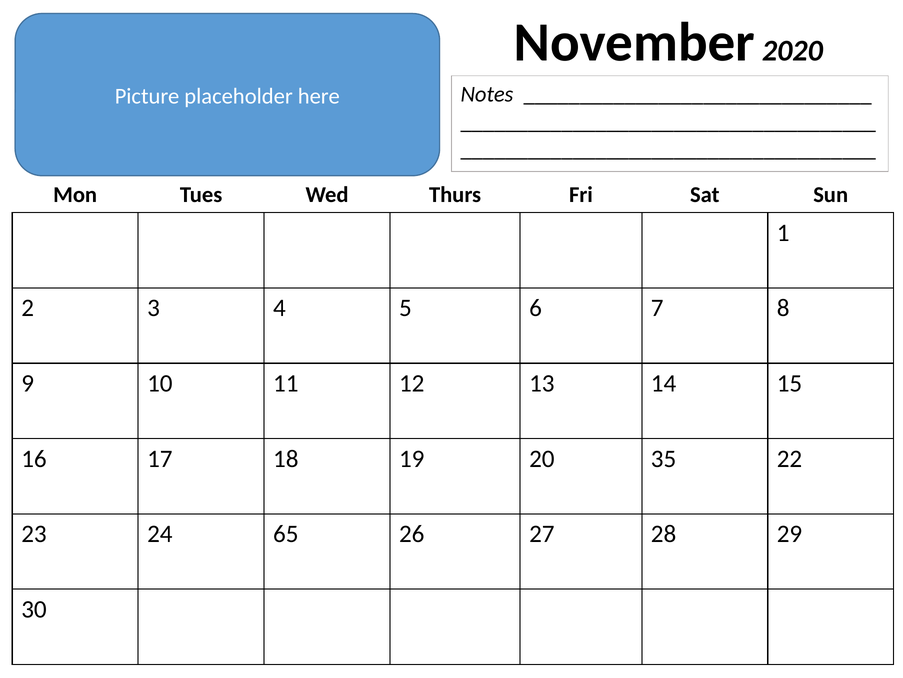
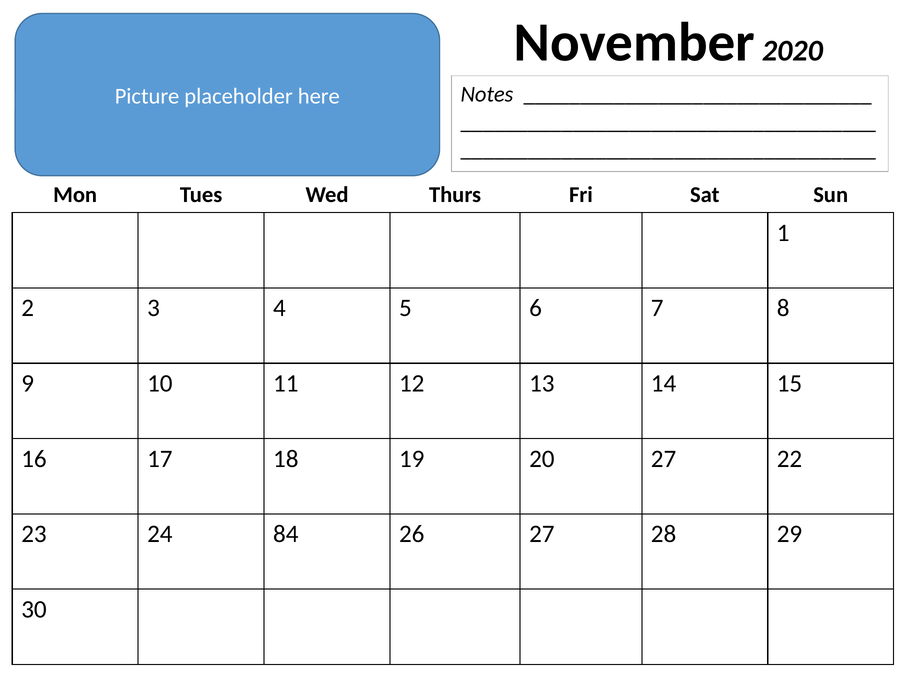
20 35: 35 -> 27 (664, 458)
65: 65 -> 84 (286, 533)
